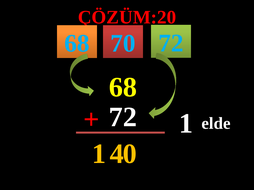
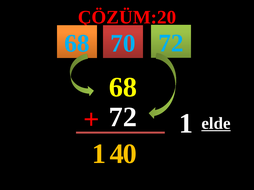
elde underline: none -> present (216, 124)
